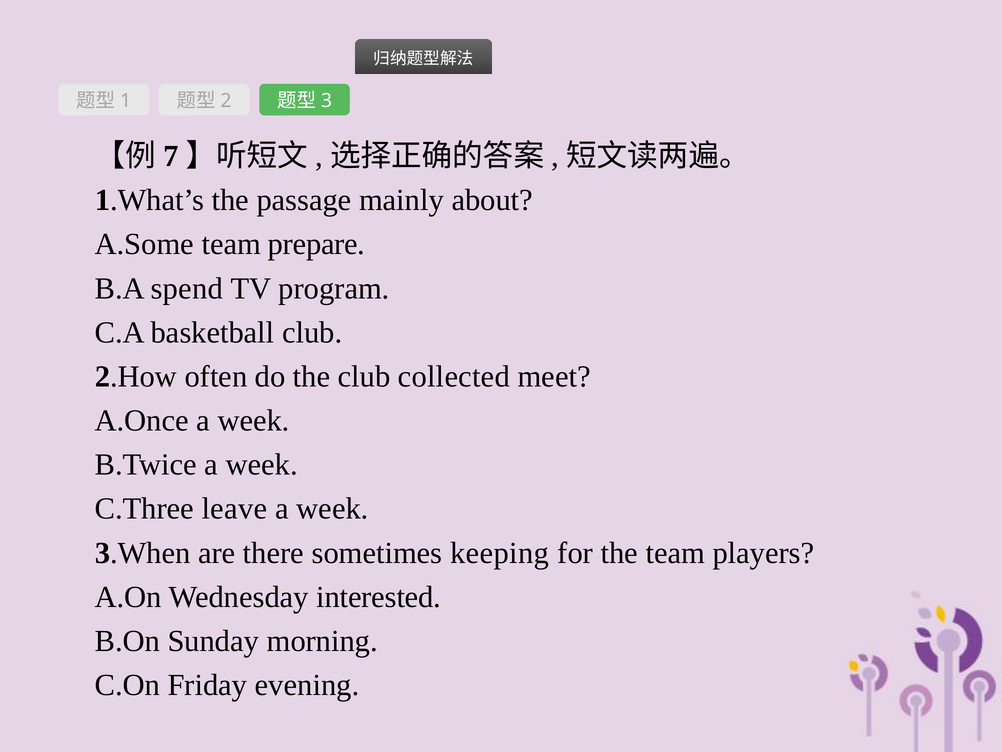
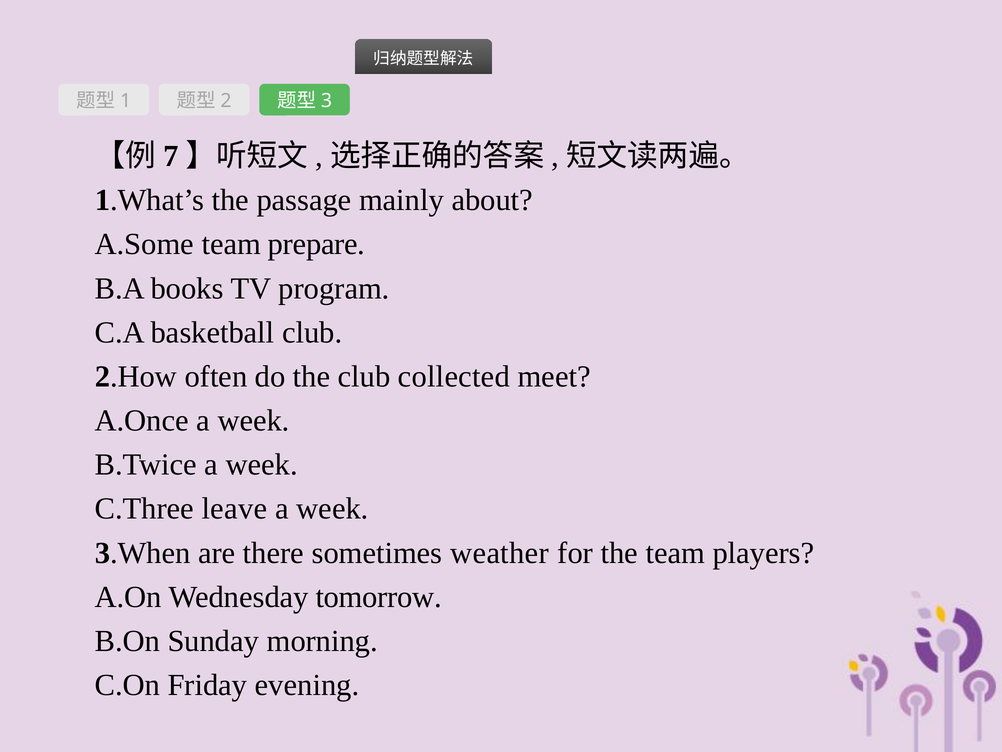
spend: spend -> books (187, 288)
keeping: keeping -> weather (500, 553)
interested: interested -> tomorrow (379, 597)
